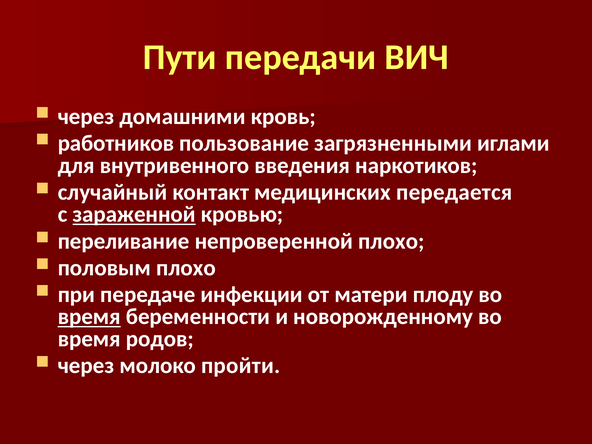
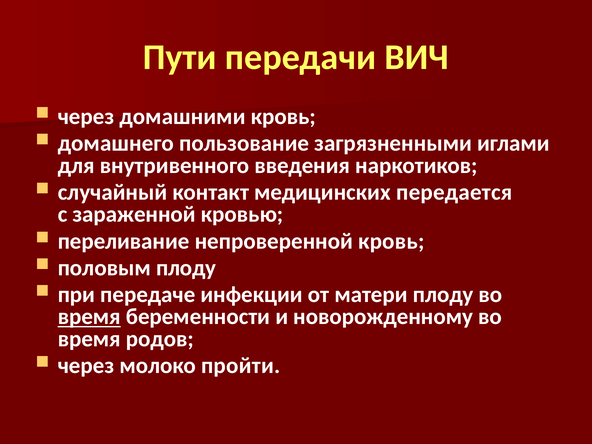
работников: работников -> домашнего (116, 143)
зараженной underline: present -> none (134, 214)
непроверенной плохо: плохо -> кровь (391, 241)
половым плохо: плохо -> плоду (186, 268)
